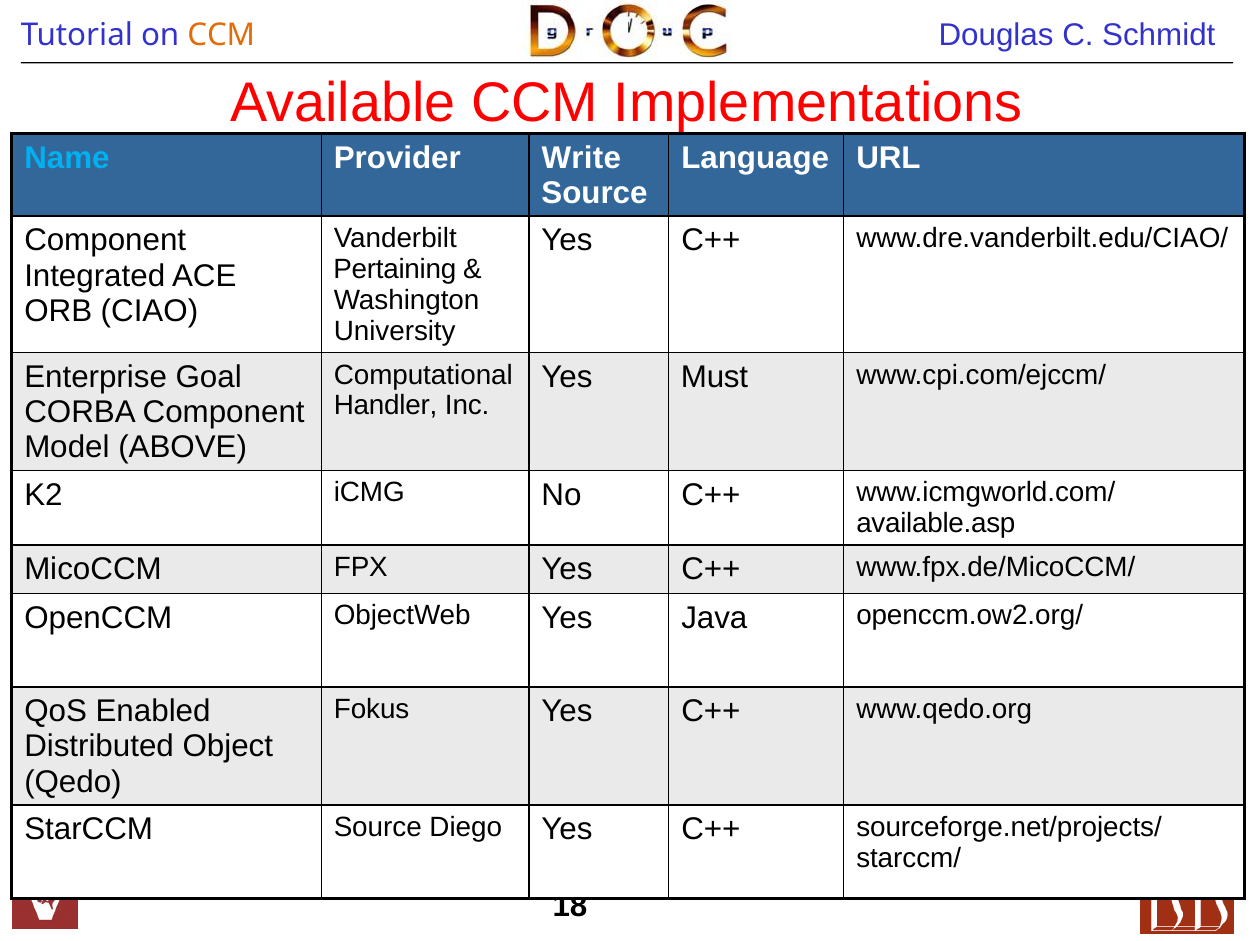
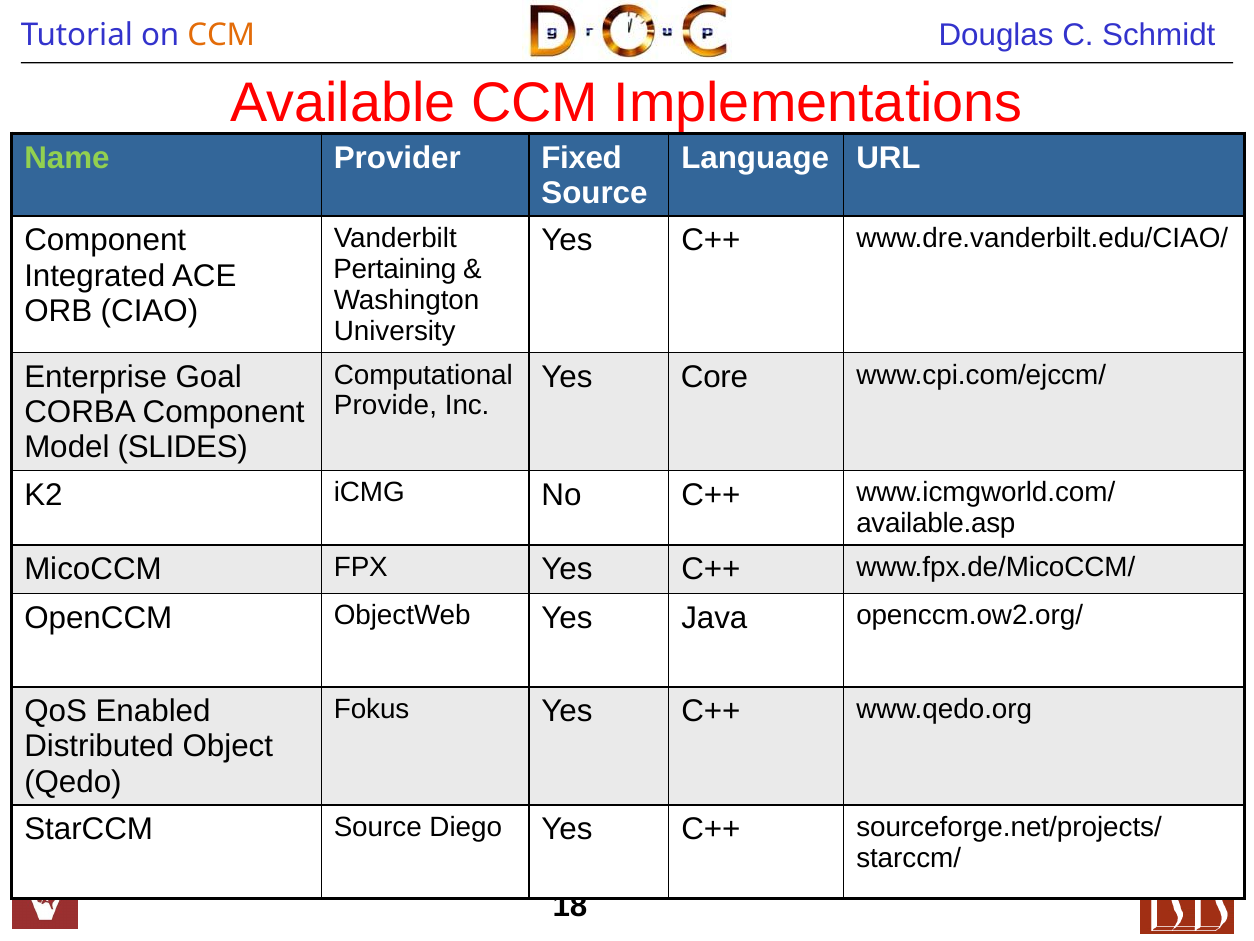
Name colour: light blue -> light green (67, 158)
Write: Write -> Fixed (582, 158)
Must: Must -> Core (714, 377)
Handler: Handler -> Provide (385, 406)
ABOVE: ABOVE -> SLIDES (183, 447)
